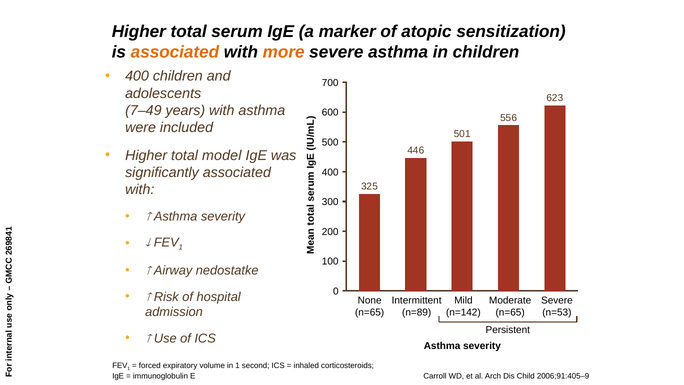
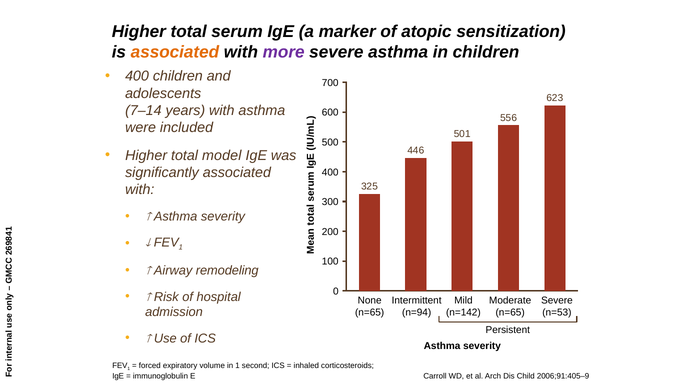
more colour: orange -> purple (284, 52)
7–49: 7–49 -> 7–14 (143, 110)
nedostatke: nedostatke -> remodeling (227, 271)
n=89: n=89 -> n=94 (417, 312)
